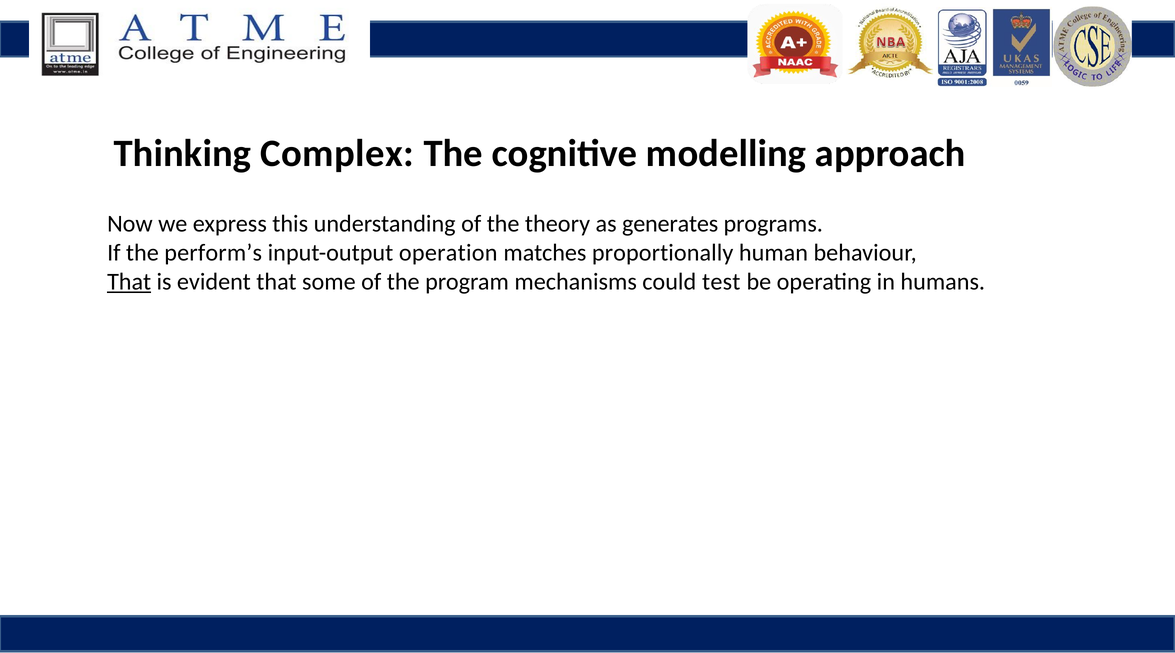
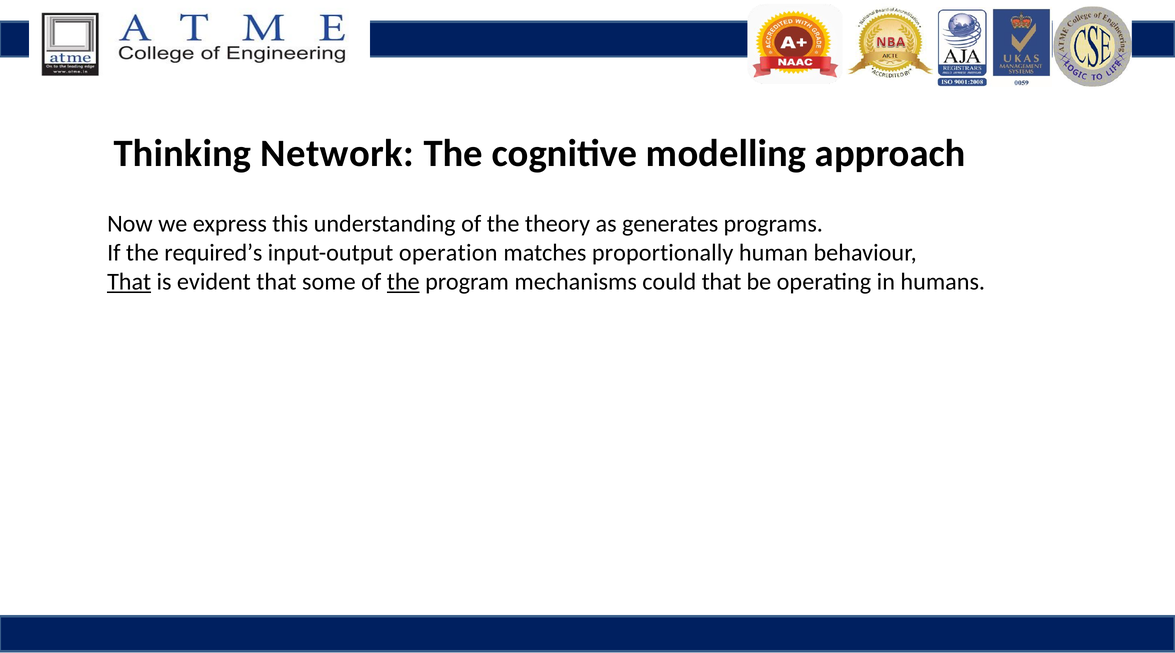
Complex: Complex -> Network (337, 153)
perform’s: perform’s -> required’s (213, 253)
the underline: none -> present (403, 282)
could test: test -> that (721, 282)
